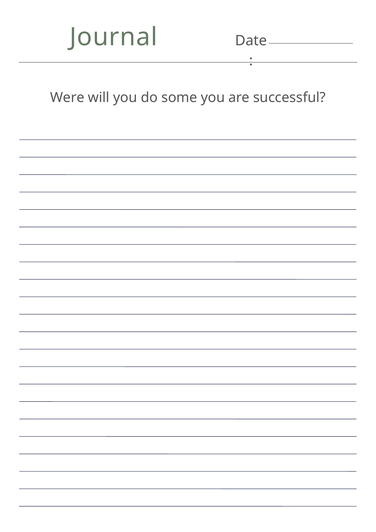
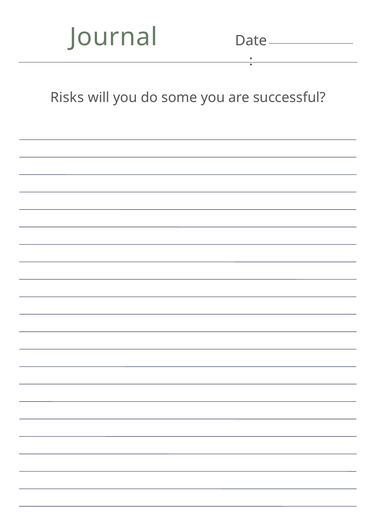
Were: Were -> Risks (67, 98)
